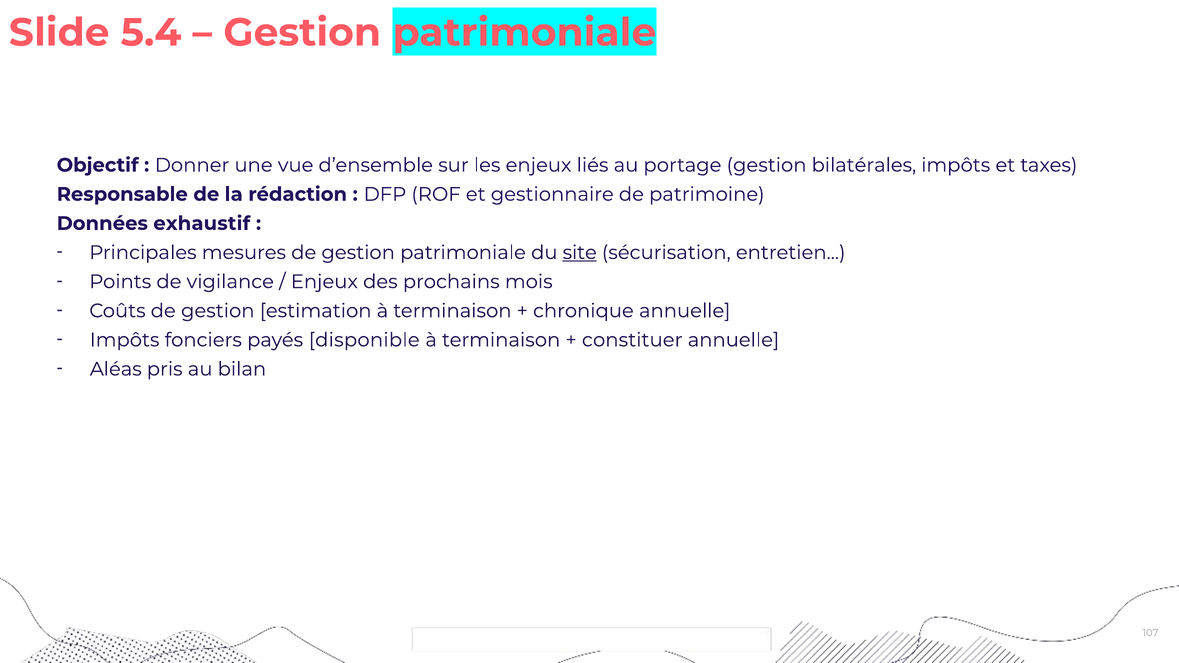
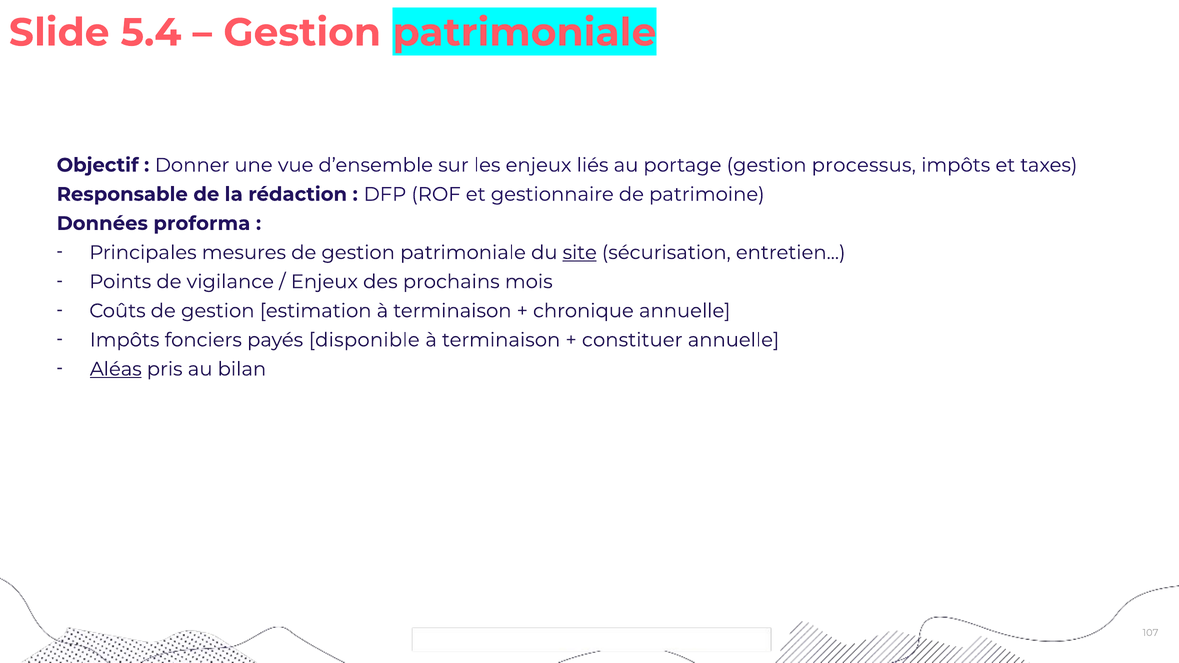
bilatérales: bilatérales -> processus (864, 165)
exhaustif: exhaustif -> proforma (202, 223)
Aléas underline: none -> present (116, 369)
